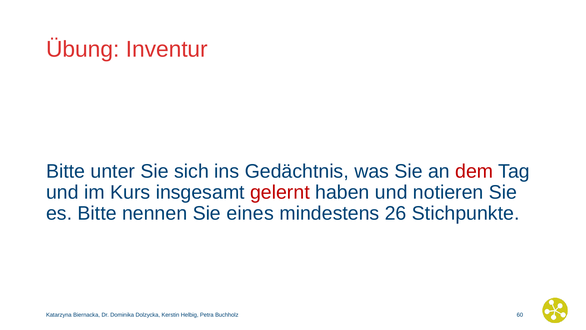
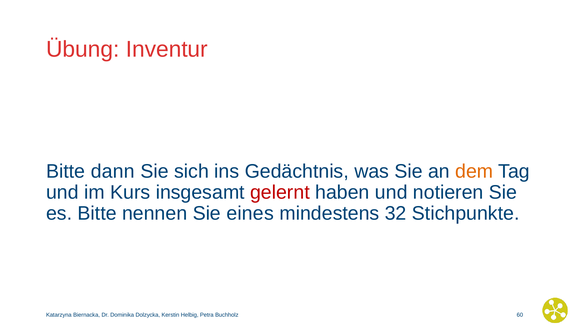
unter: unter -> dann (113, 171)
dem colour: red -> orange (474, 171)
26: 26 -> 32 (396, 213)
